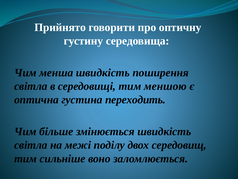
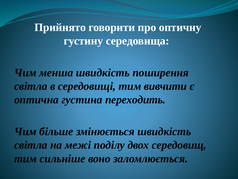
меншою: меншою -> вивчити (165, 86)
